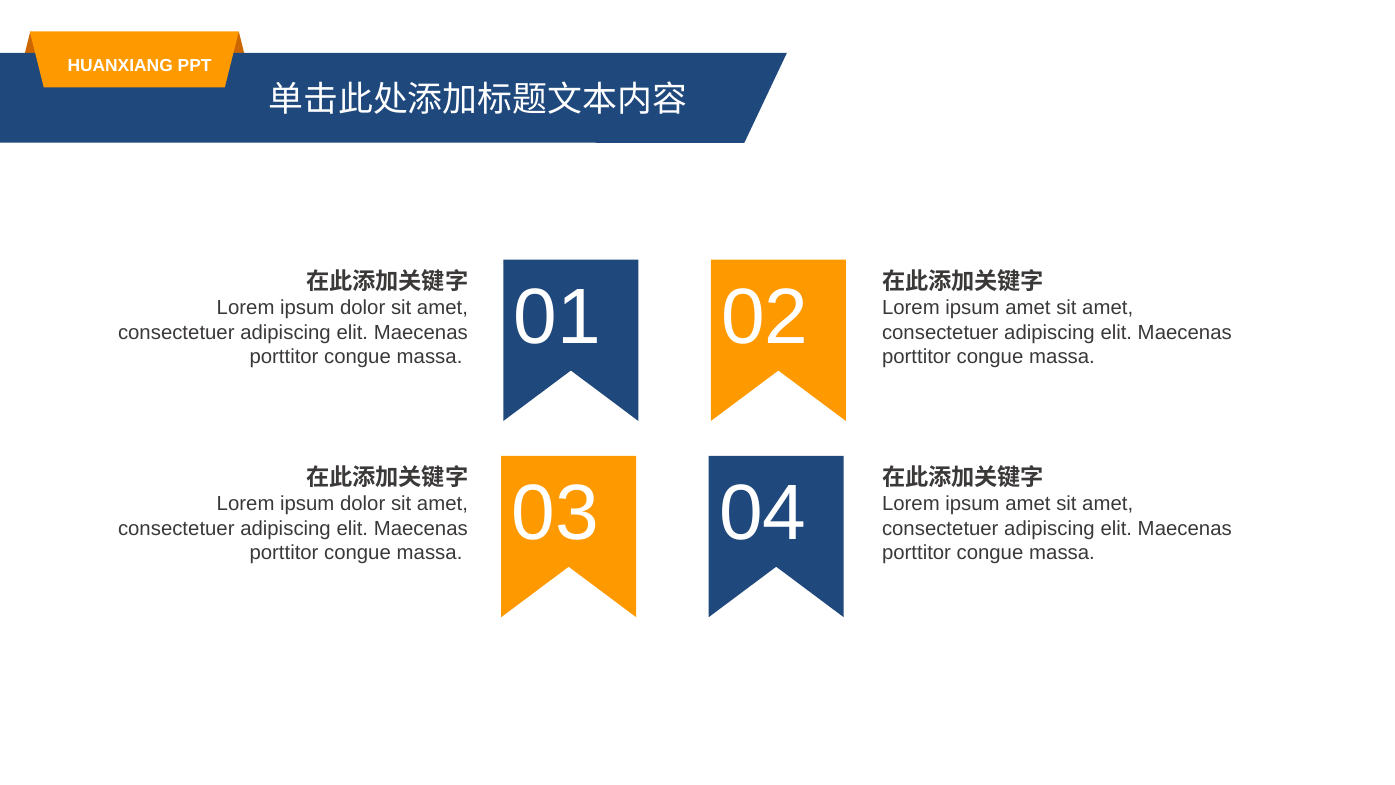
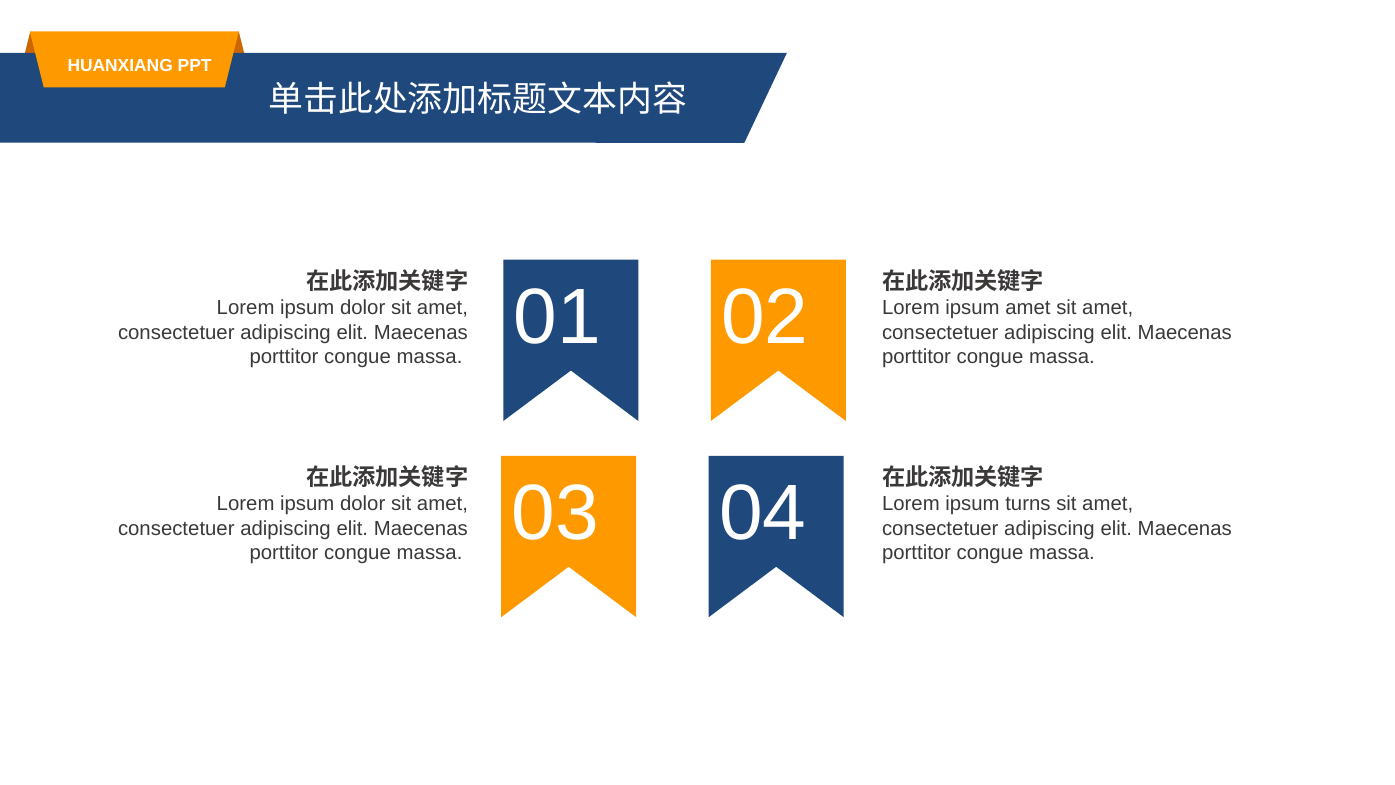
amet: amet -> turns (1028, 504)
